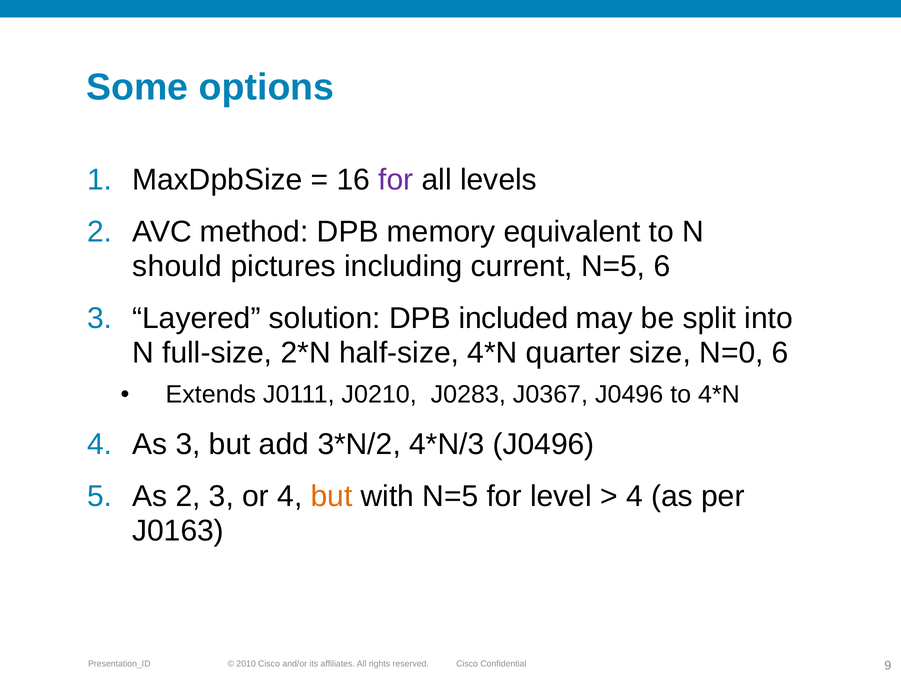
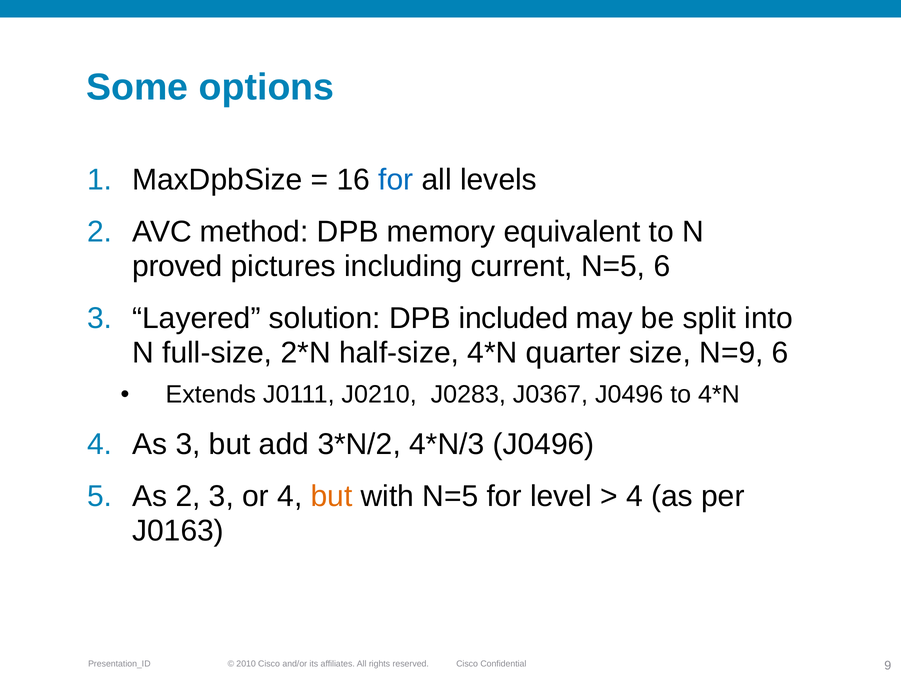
for colour: purple -> blue (396, 180)
should: should -> proved (177, 266)
N=0: N=0 -> N=9 (731, 353)
